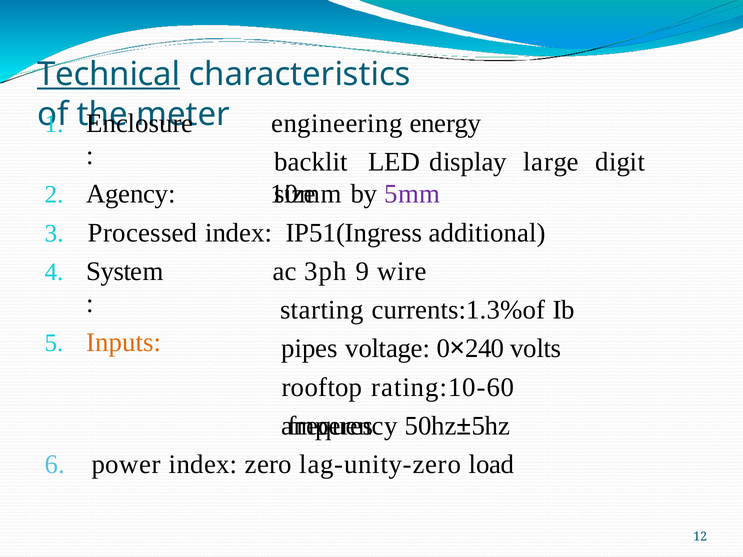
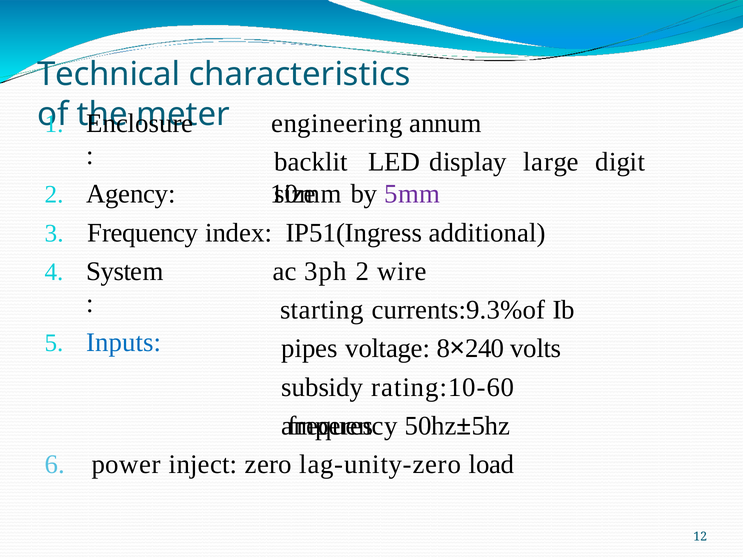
Technical underline: present -> none (109, 75)
energy: energy -> annum (445, 123)
3 Processed: Processed -> Frequency (143, 233)
3ph 9: 9 -> 2 (362, 272)
currents:1.3%of: currents:1.3%of -> currents:9.3%of (458, 310)
Inputs colour: orange -> blue (124, 342)
0: 0 -> 8 (443, 349)
rooftop: rooftop -> subsidy (322, 387)
power index: index -> inject (203, 465)
